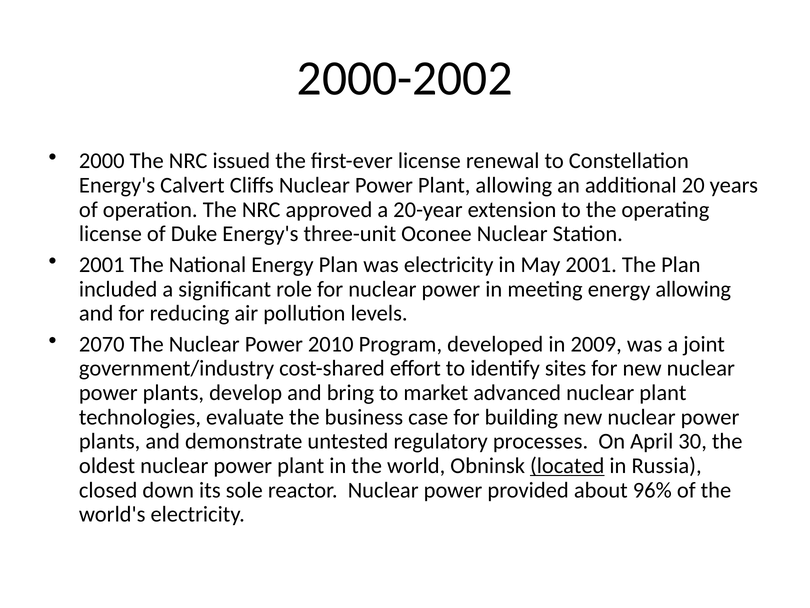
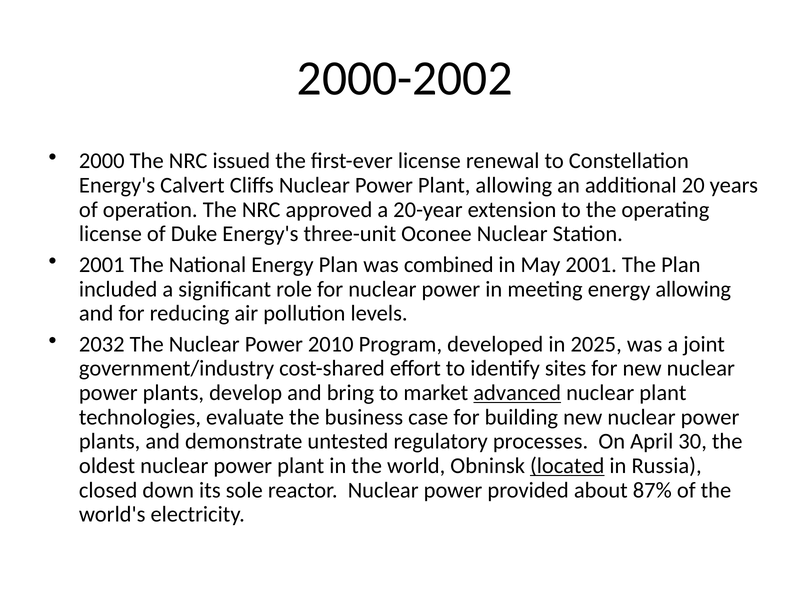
was electricity: electricity -> combined (449, 265)
2070: 2070 -> 2032 (102, 344)
2009: 2009 -> 2025 (596, 344)
advanced underline: none -> present (517, 393)
96%: 96% -> 87% (652, 490)
